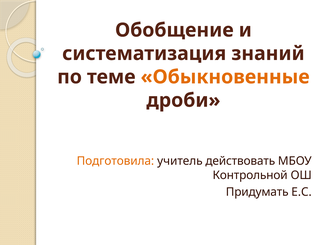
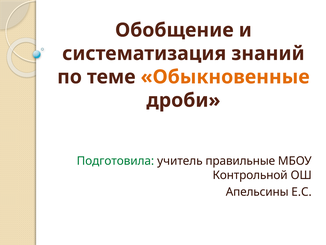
Подготовила colour: orange -> green (115, 161)
действовать: действовать -> правильные (240, 161)
Придумать: Придумать -> Апельсины (257, 192)
